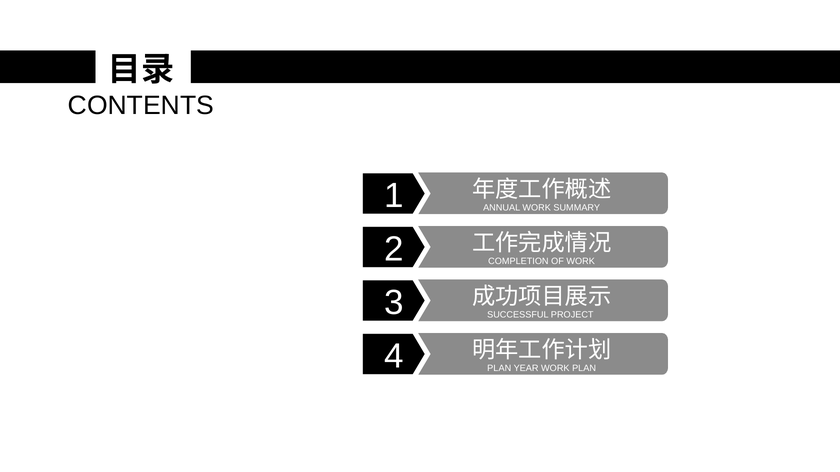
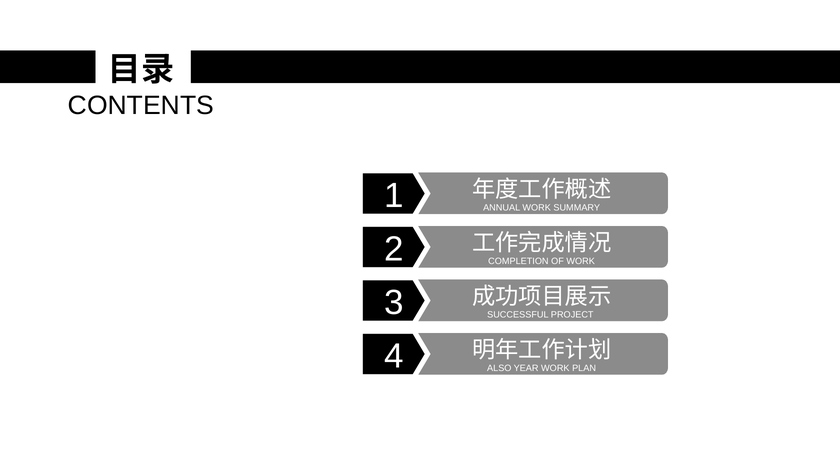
PLAN: PLAN -> ALSO (499, 369)
